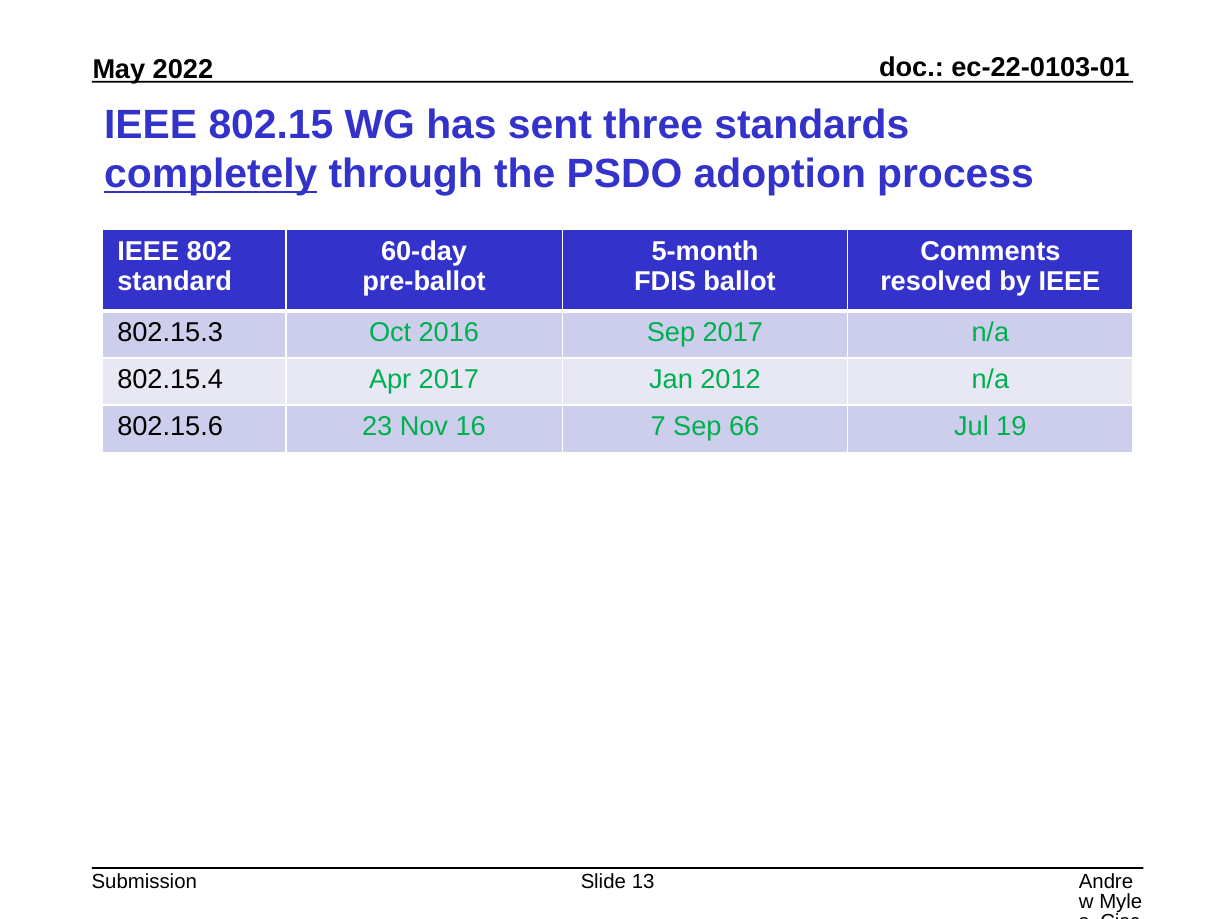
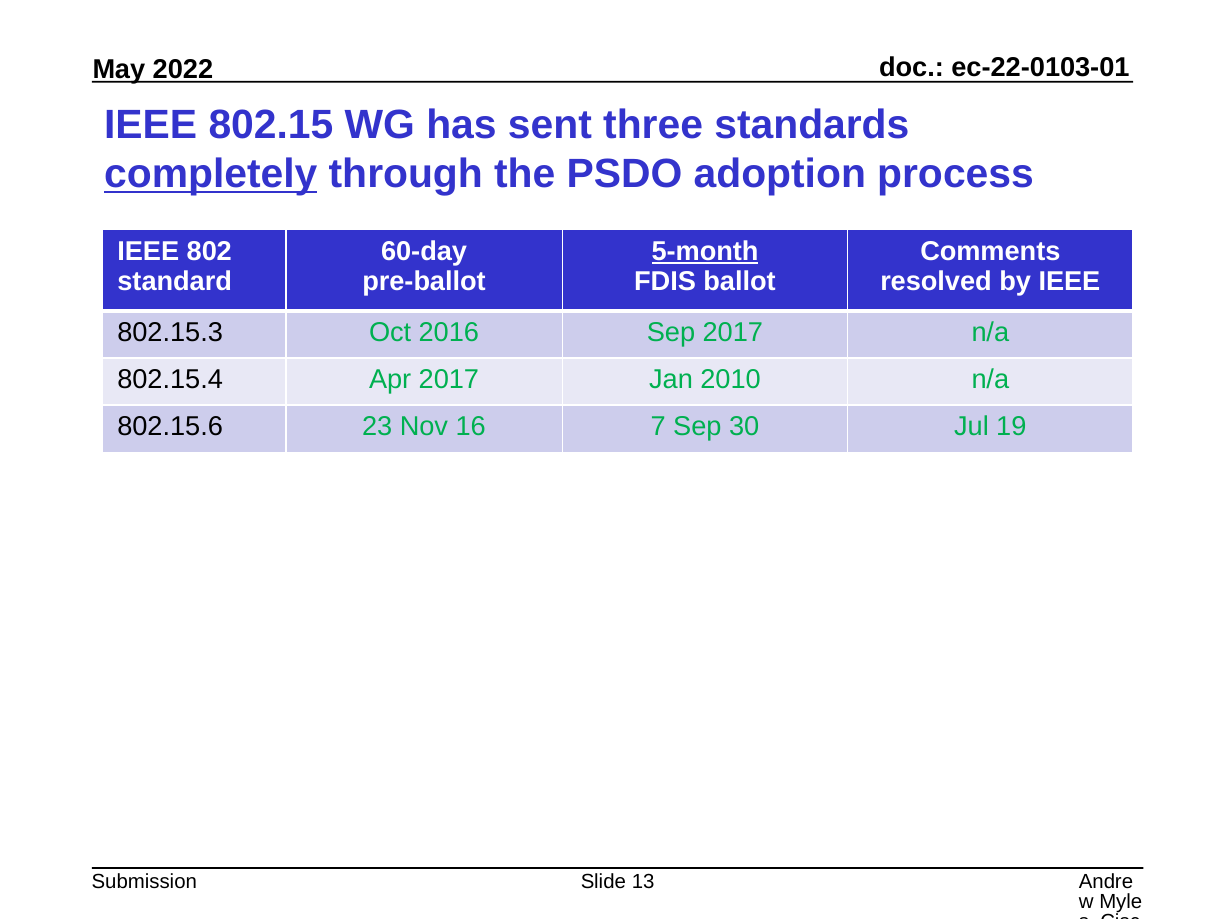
5-month underline: none -> present (705, 251)
2012: 2012 -> 2010 (731, 380)
66: 66 -> 30 (744, 427)
